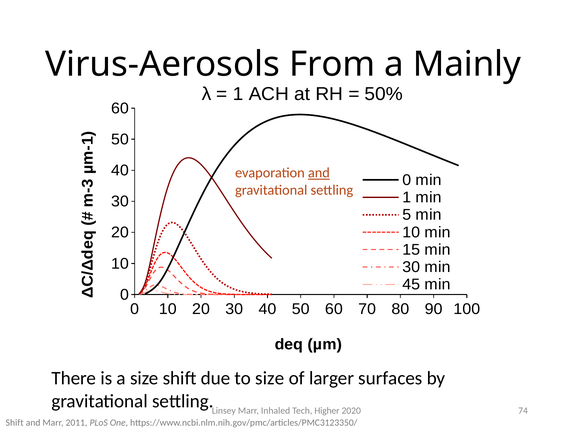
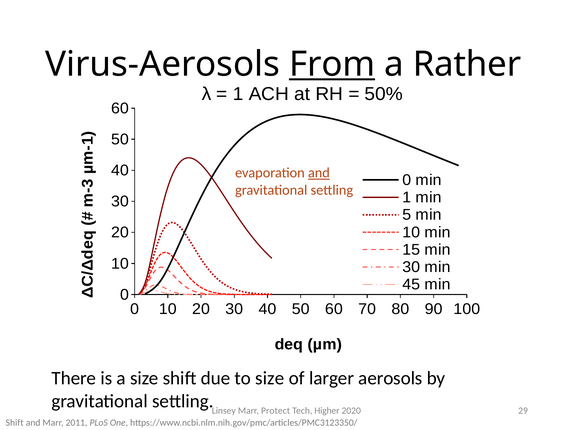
From underline: none -> present (332, 64)
Mainly: Mainly -> Rather (467, 64)
surfaces: surfaces -> aerosols (390, 378)
Inhaled: Inhaled -> Protect (276, 410)
74: 74 -> 29 (523, 410)
